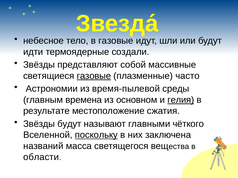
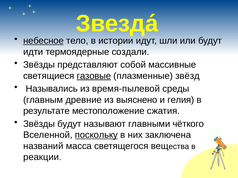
небесное underline: none -> present (43, 41)
в газовые: газовые -> истории (116, 41)
часто: часто -> звёзд (187, 76)
Астрономии: Астрономии -> Назывались (52, 89)
времена: времена -> древние (84, 100)
основном: основном -> выяснено (137, 100)
гелия underline: present -> none (181, 100)
области: области -> реакции (41, 158)
